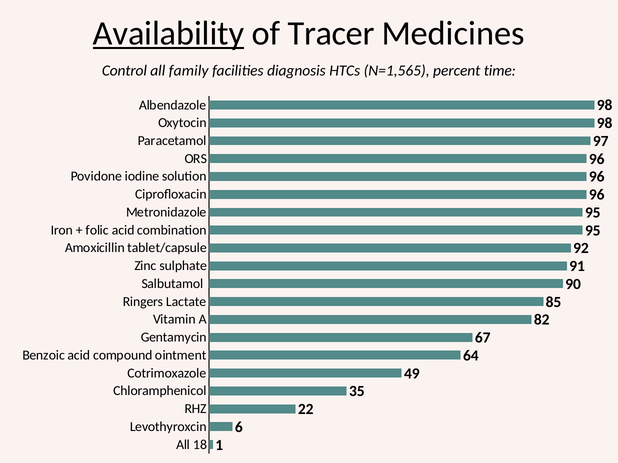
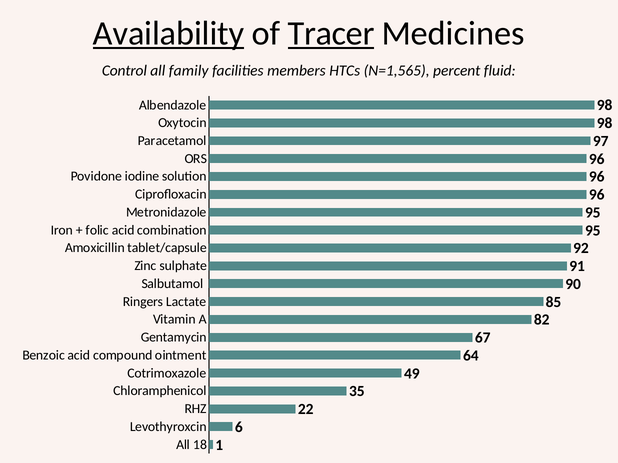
Tracer underline: none -> present (331, 33)
diagnosis: diagnosis -> members (296, 71)
time: time -> fluid (500, 71)
